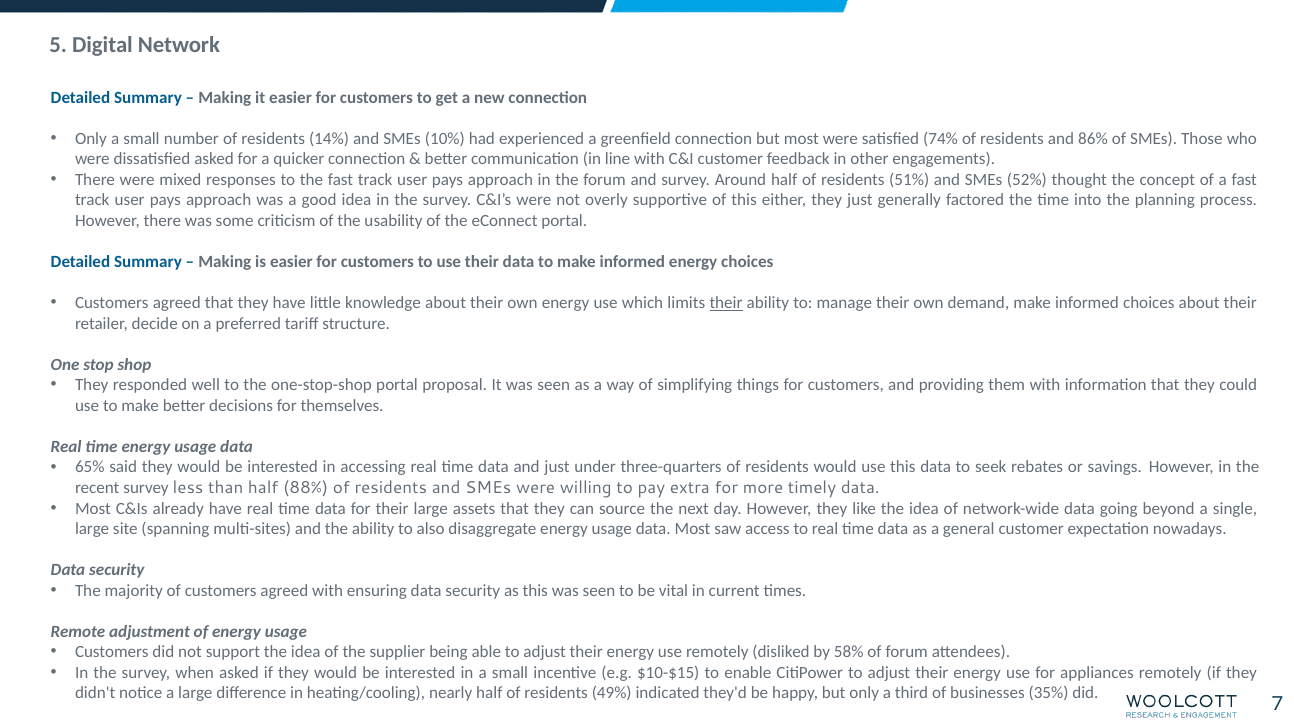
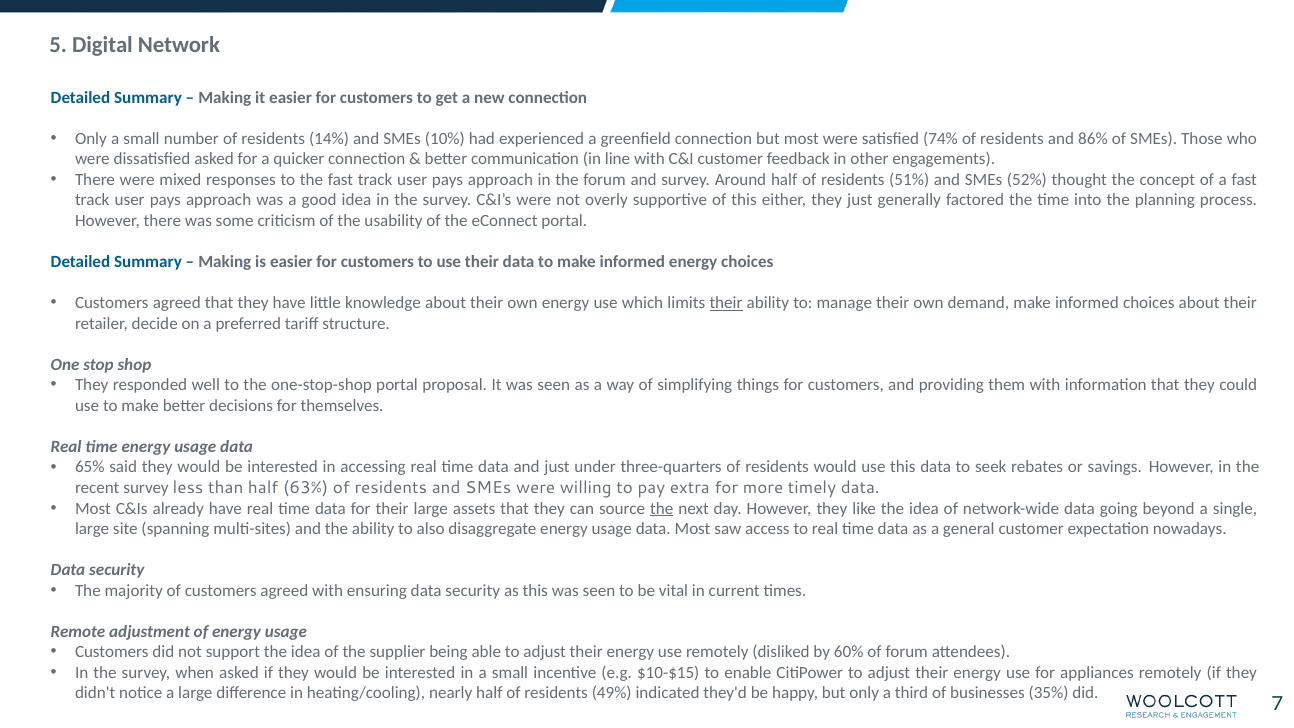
88%: 88% -> 63% (306, 488)
the underline: none -> present (662, 508)
58%: 58% -> 60% (849, 652)
